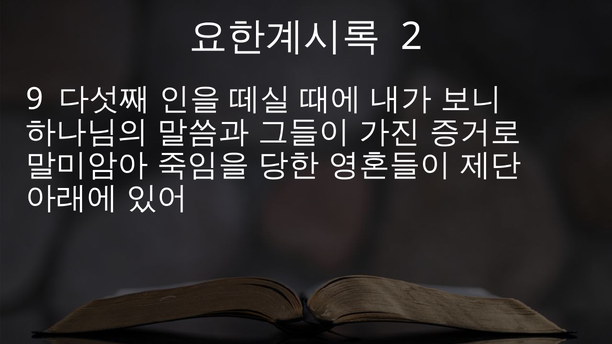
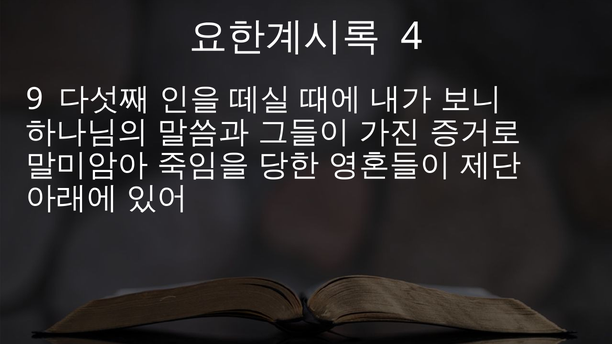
2: 2 -> 4 (412, 37)
